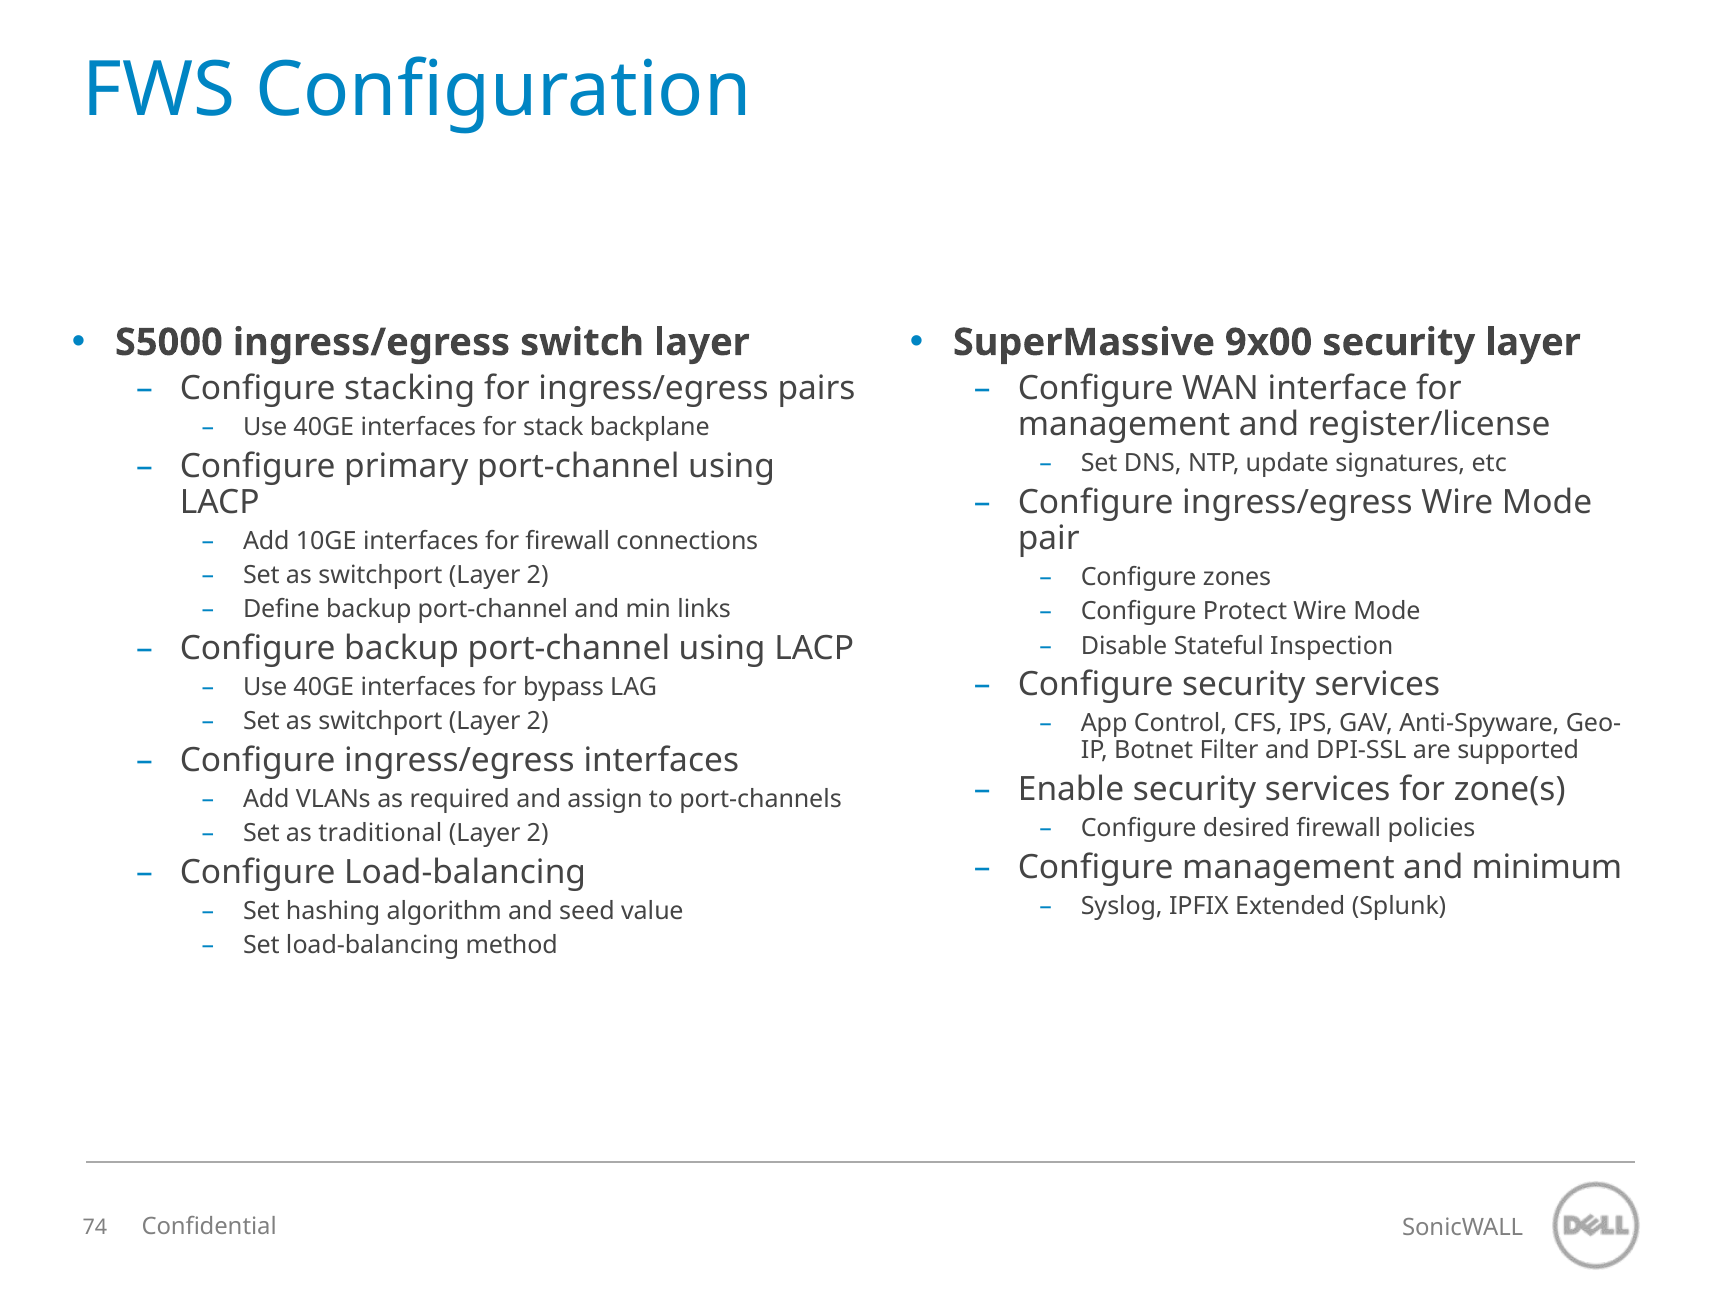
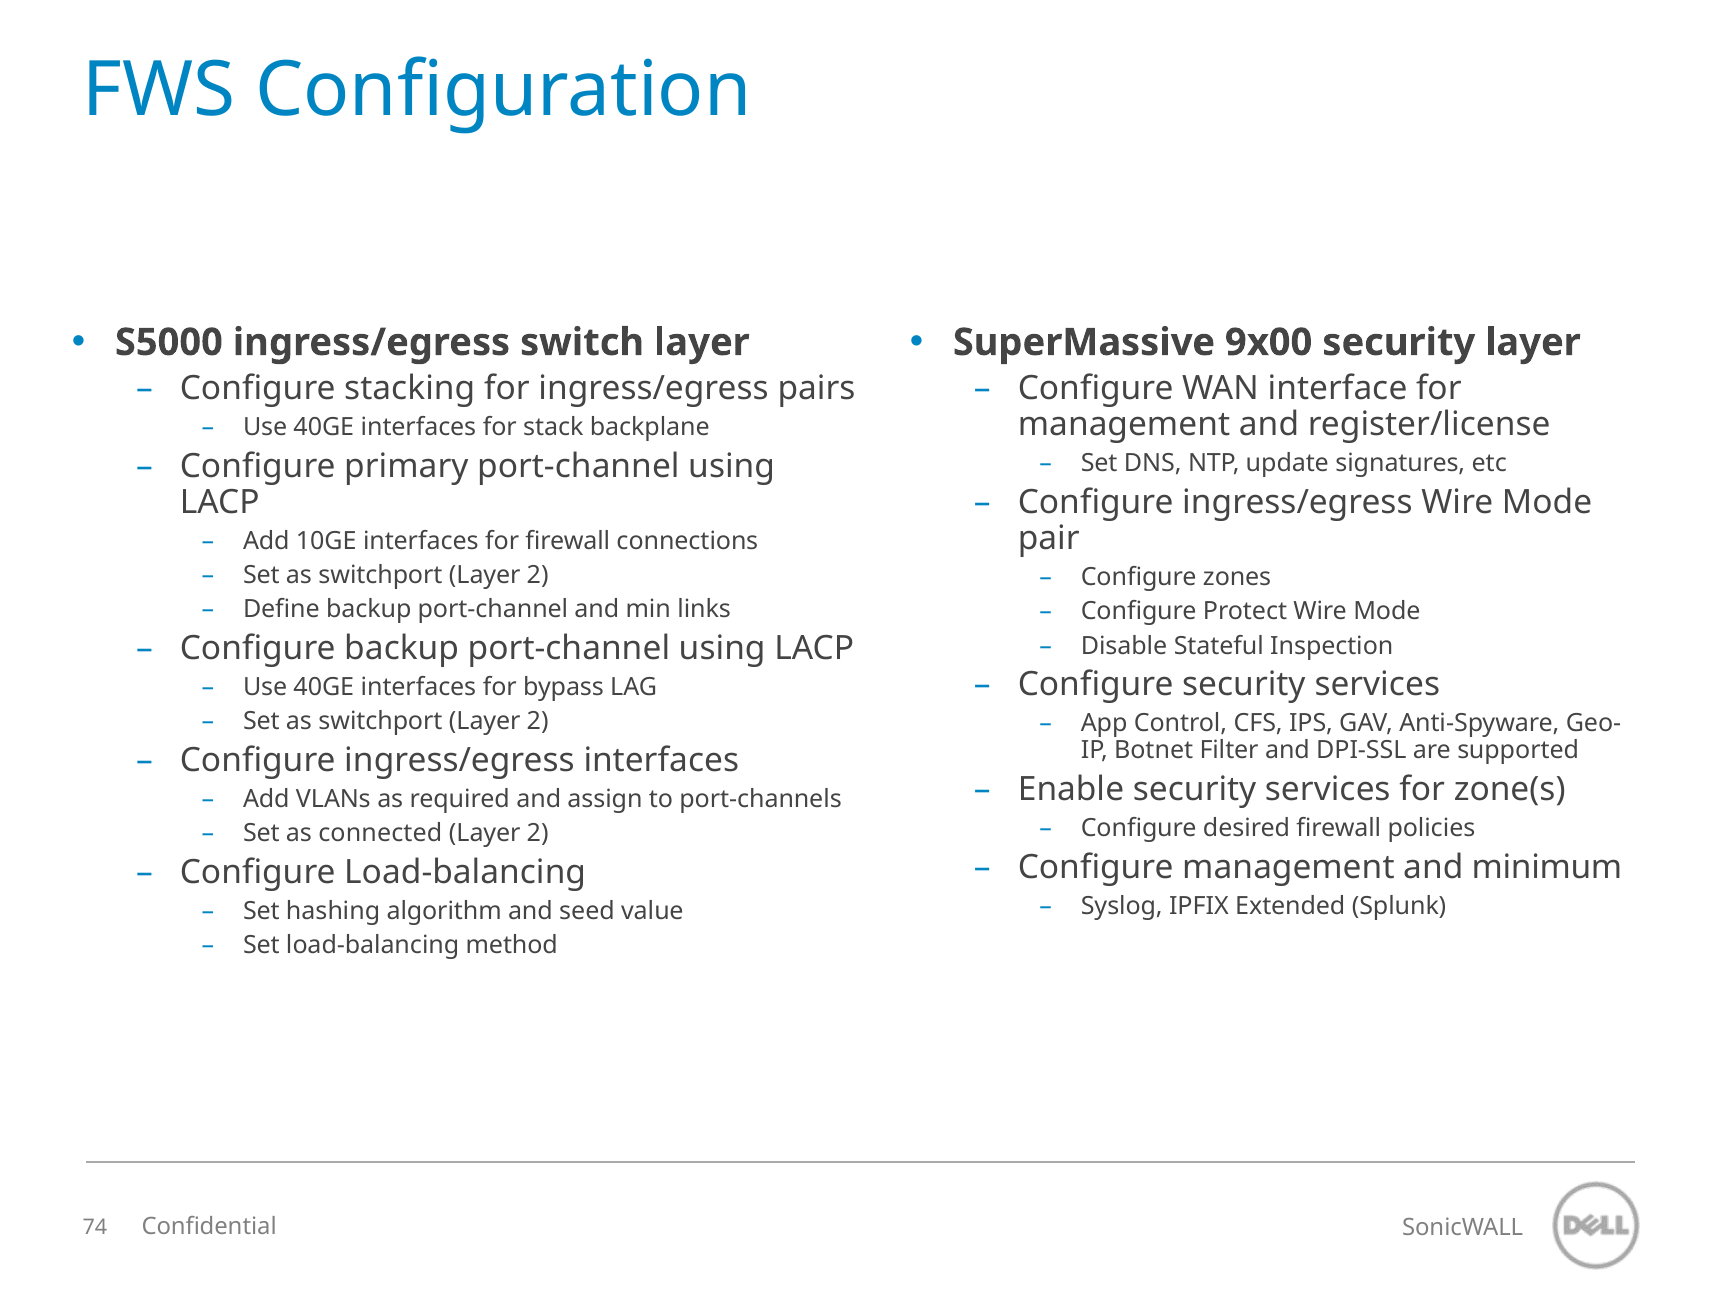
traditional: traditional -> connected (380, 833)
